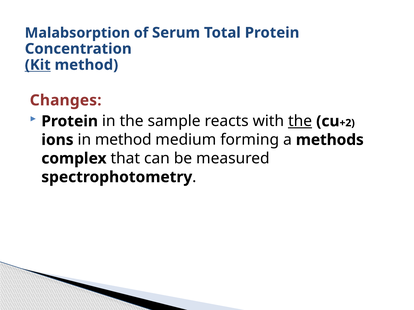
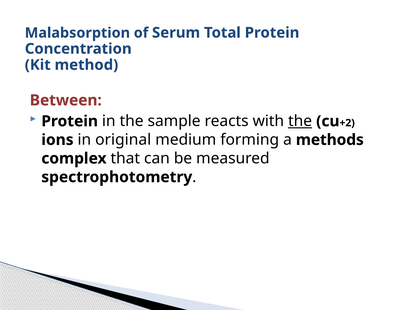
Kit underline: present -> none (38, 65)
Changes: Changes -> Between (66, 100)
in method: method -> original (123, 140)
